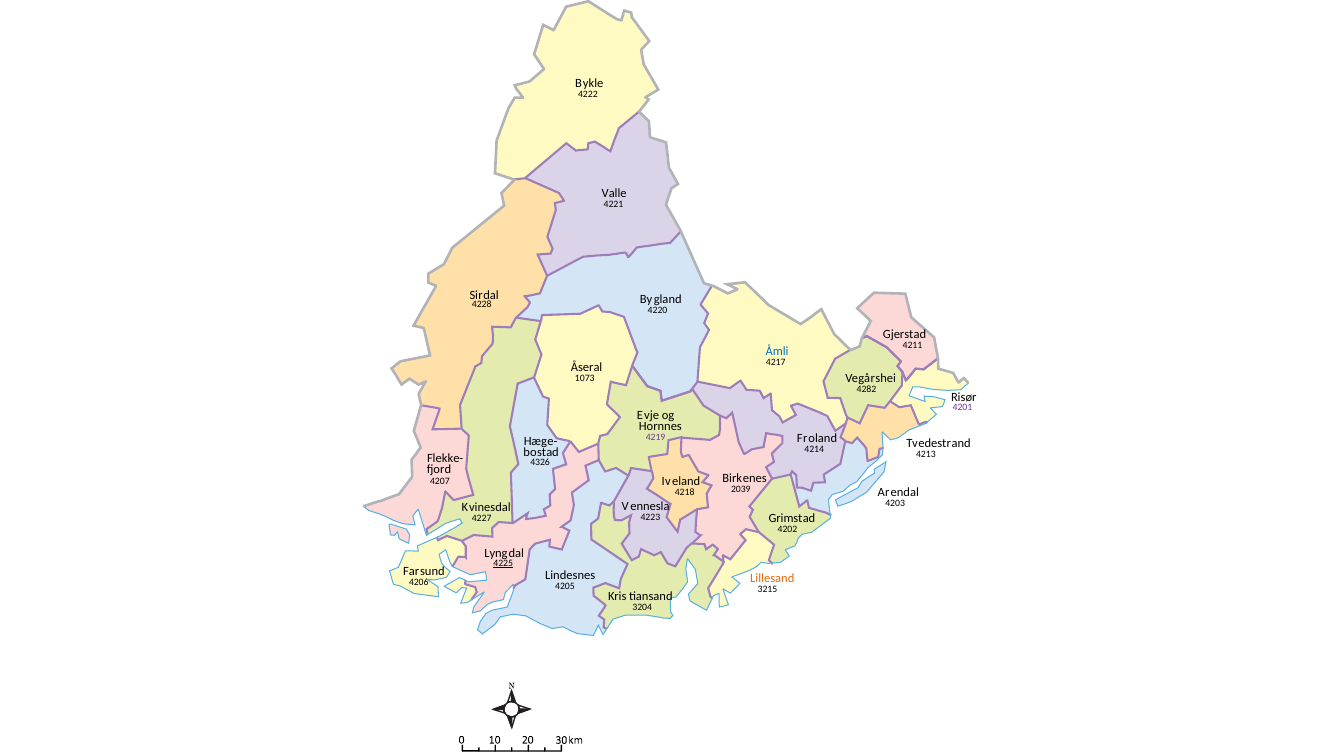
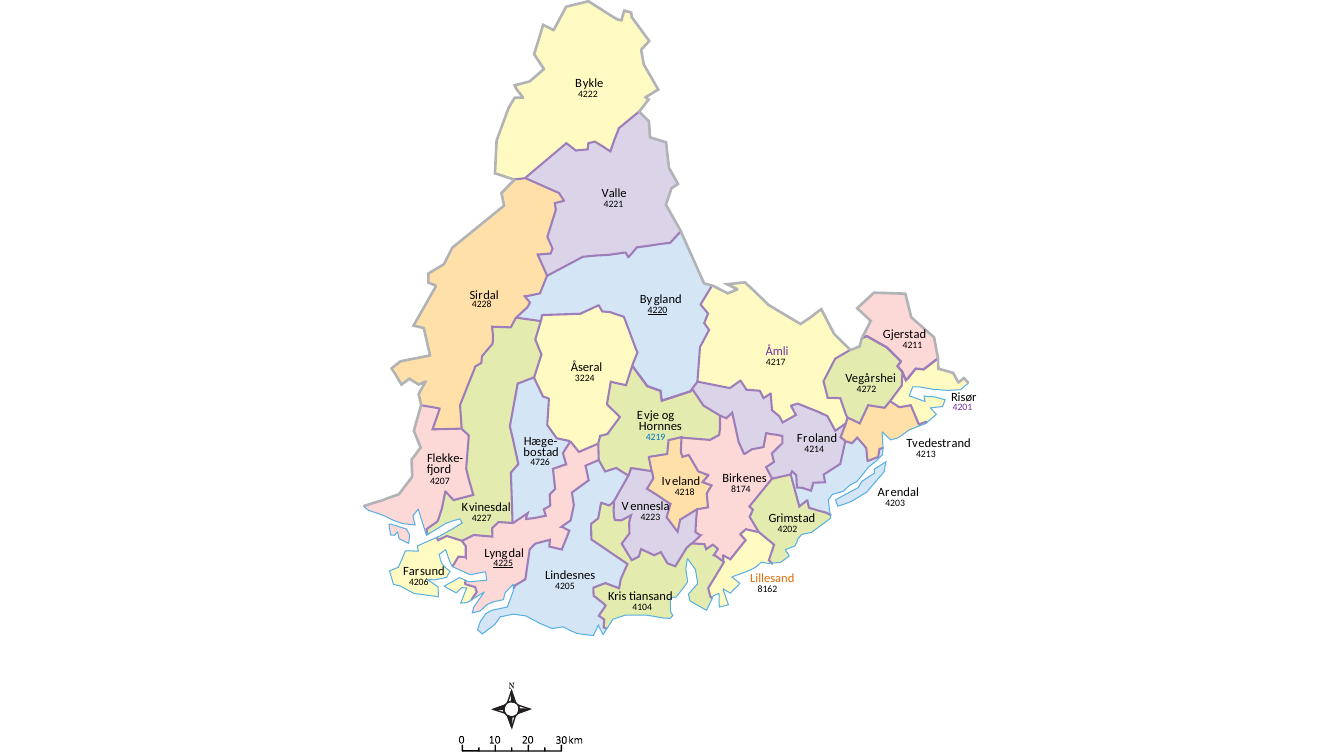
4220 underline: none -> present (658, 310)
Åmli colour: blue -> purple (777, 351)
1073: 1073 -> 3224 (585, 378)
4282: 4282 -> 4272 (866, 389)
4219 colour: purple -> blue (656, 437)
4326: 4326 -> 4726 (540, 462)
2039: 2039 -> 8174 (741, 489)
3215: 3215 -> 8162 (767, 589)
3204: 3204 -> 4104 (642, 606)
